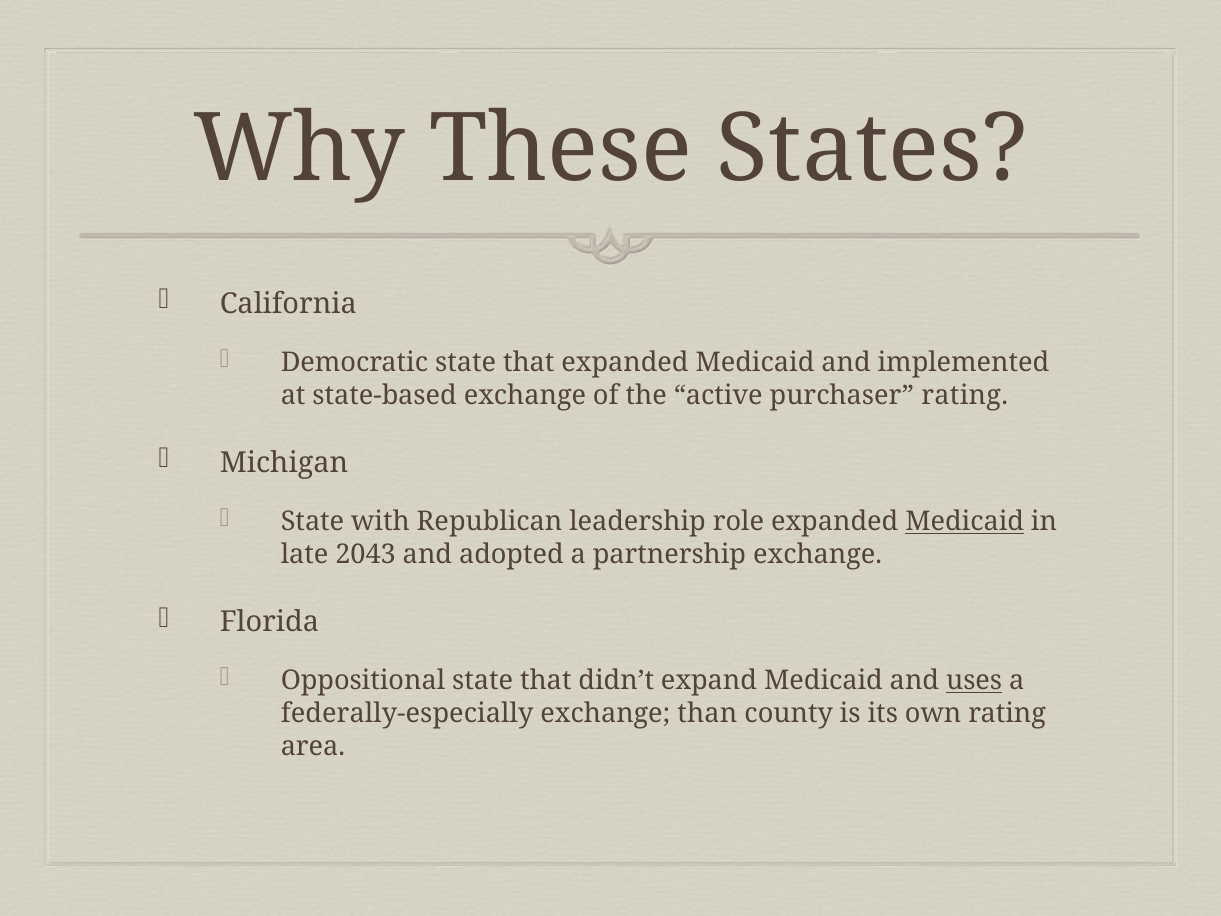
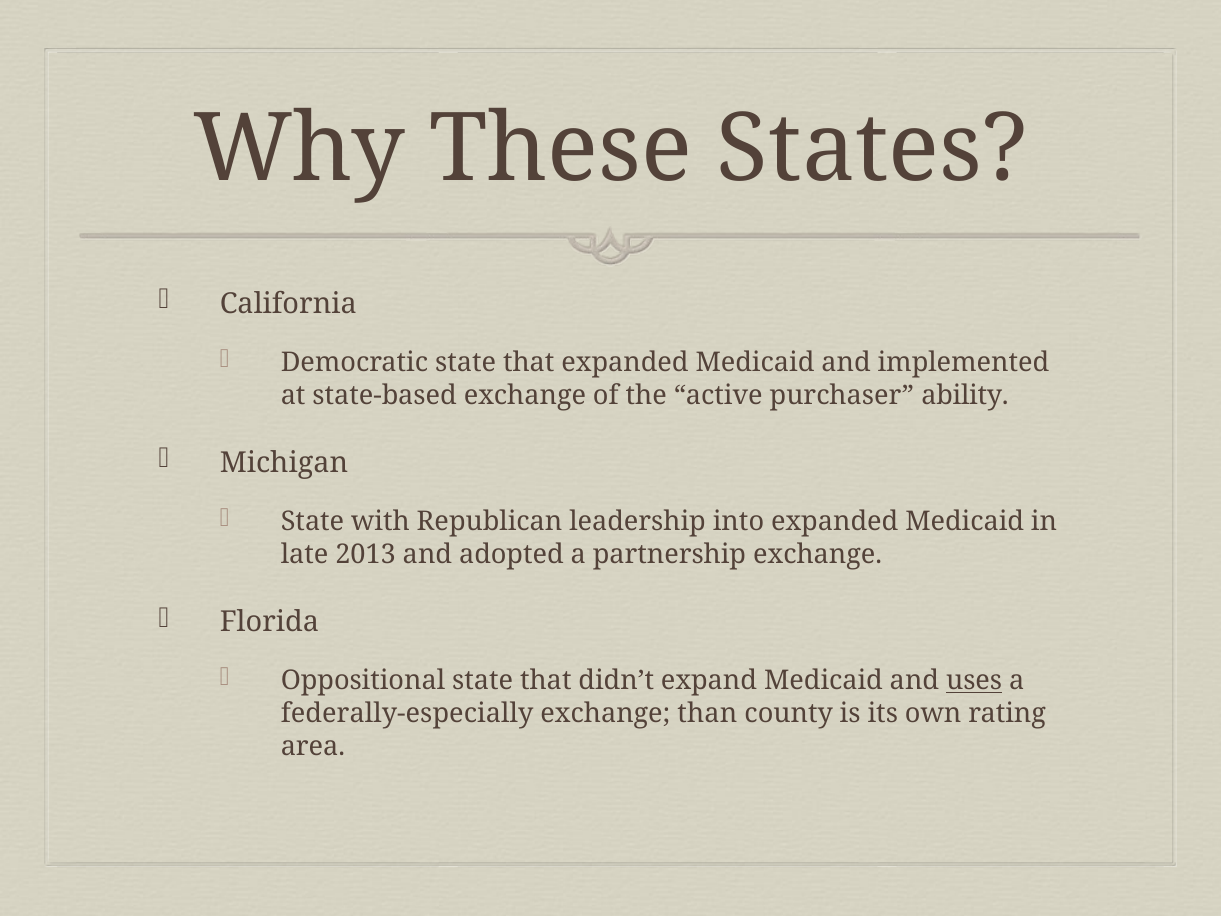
purchaser rating: rating -> ability (965, 395)
role: role -> into (738, 522)
Medicaid underline: present -> none (965, 522)
2043: 2043 -> 2013 (366, 554)
